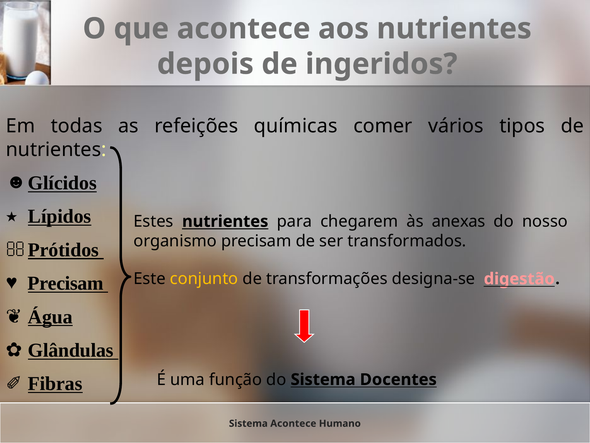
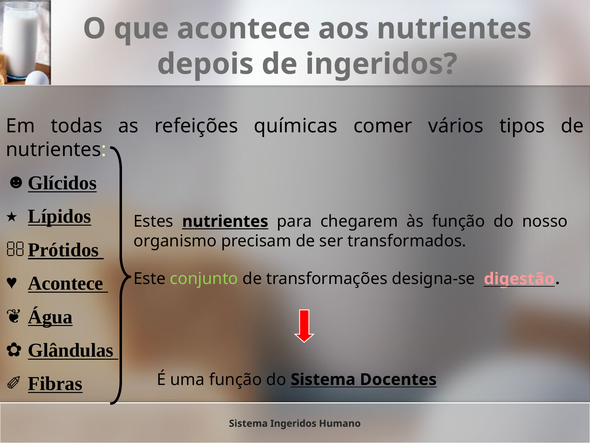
às anexas: anexas -> função (459, 221)
Precisam: Precisam -> Acontece (66, 283)
conjunto colour: yellow -> light green (204, 279)
Sistema Acontece: Acontece -> Ingeridos (293, 423)
